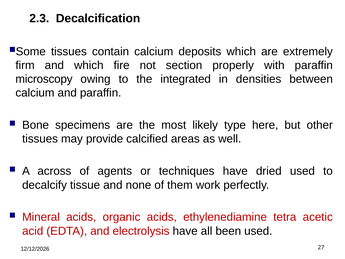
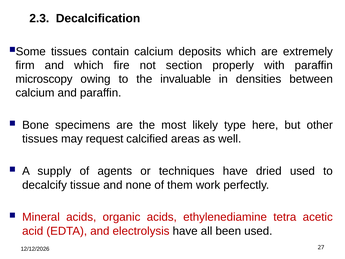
integrated: integrated -> invaluable (186, 79)
provide: provide -> request (105, 139)
across: across -> supply (54, 171)
